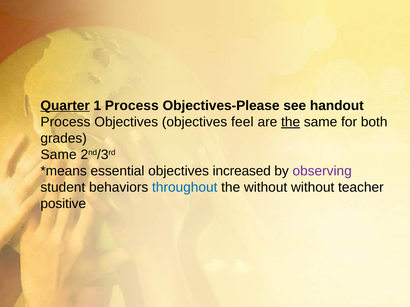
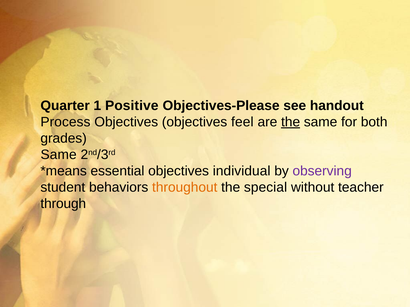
Quarter underline: present -> none (65, 106)
1 Process: Process -> Positive (132, 106)
increased: increased -> individual (242, 171)
throughout colour: blue -> orange (185, 188)
the without: without -> special (266, 188)
positive: positive -> through (63, 204)
